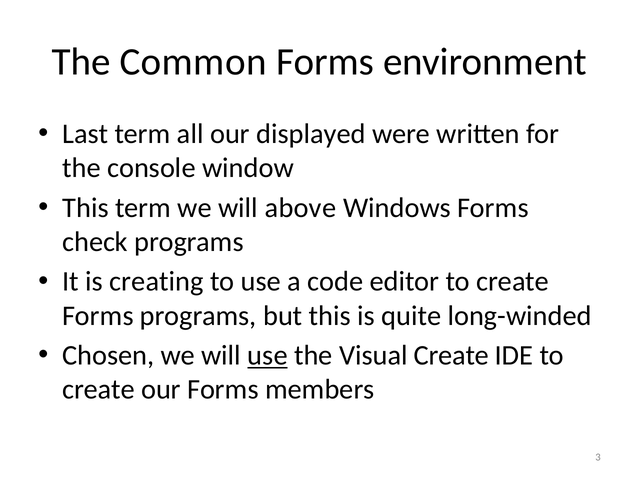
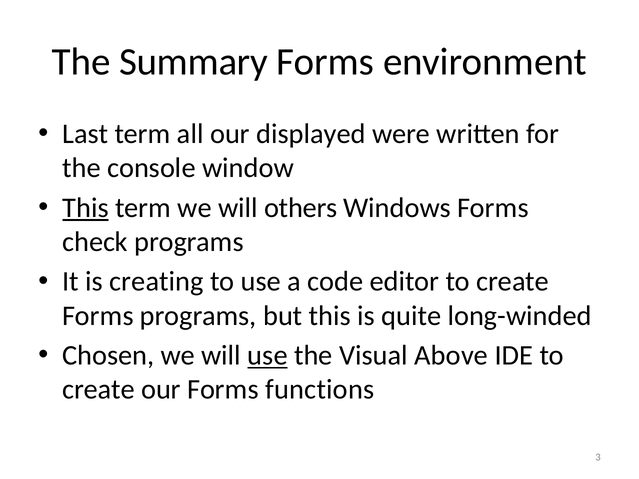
Common: Common -> Summary (194, 62)
This underline: none -> present (85, 208)
above: above -> others (301, 208)
Visual Create: Create -> Above (451, 356)
members: members -> functions (320, 390)
